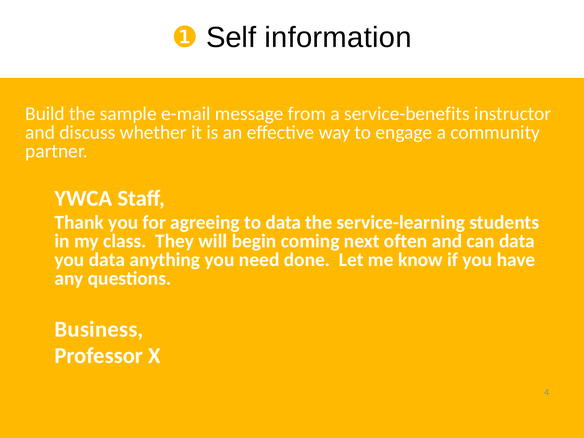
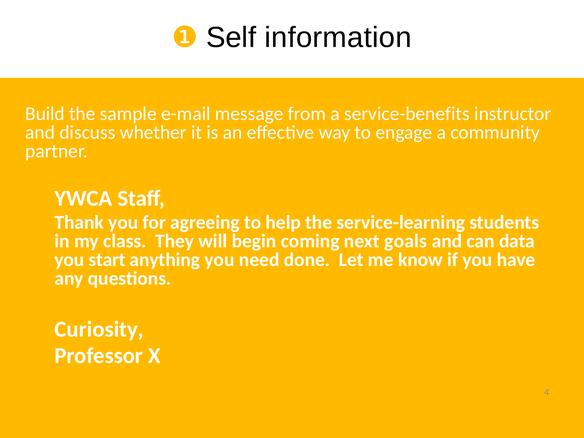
to data: data -> help (283, 222)
often: often -> goals (406, 241)
you data: data -> start (107, 260)
Business: Business -> Curiosity (99, 329)
